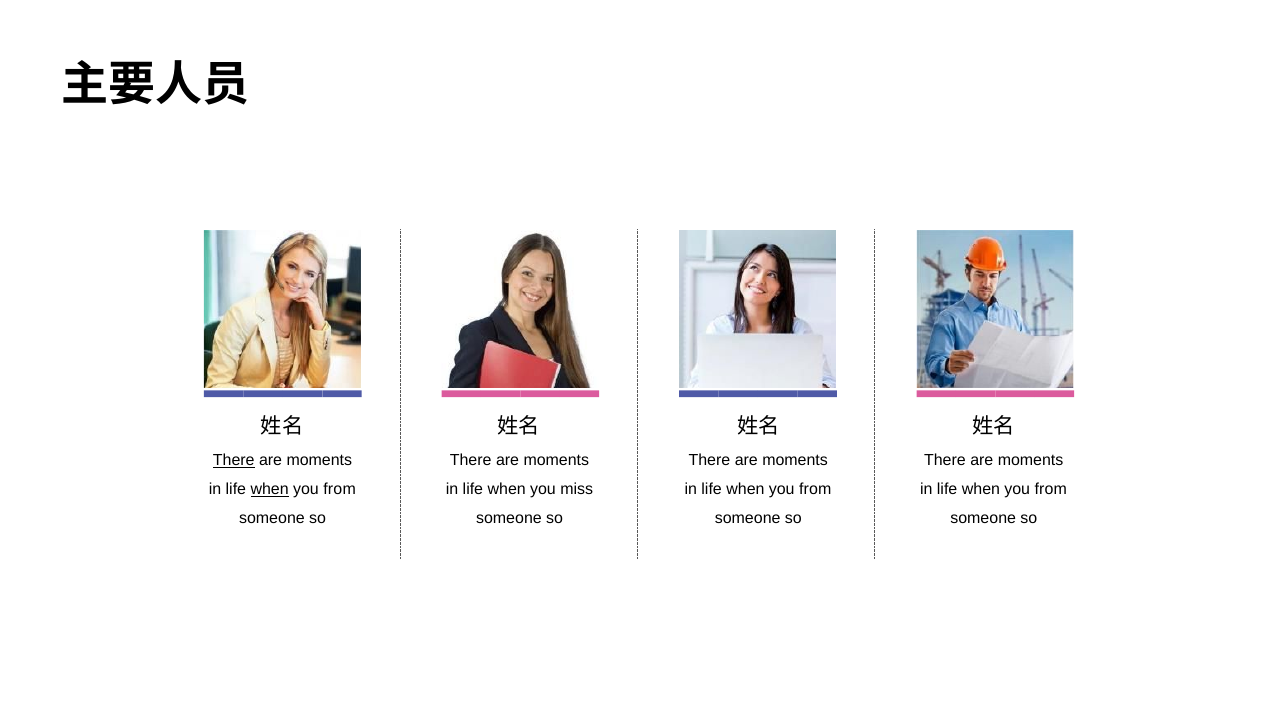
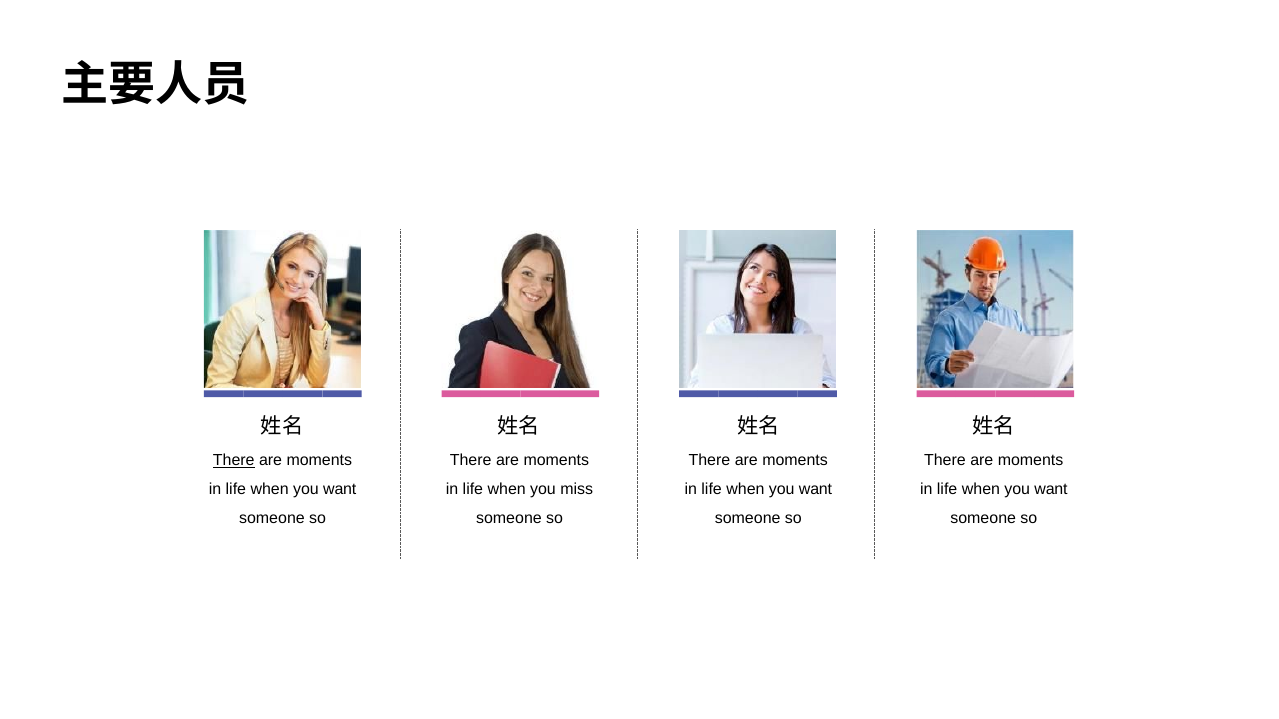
when underline: present -> none (270, 490)
from: from -> want (340, 490)
from: from -> want (816, 490)
from: from -> want (1051, 490)
